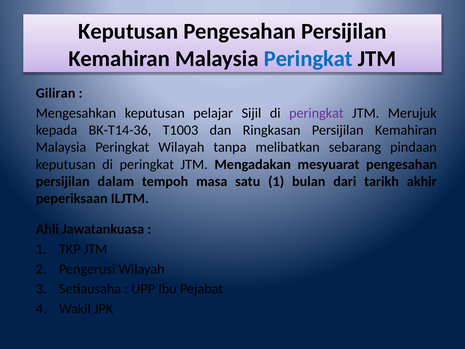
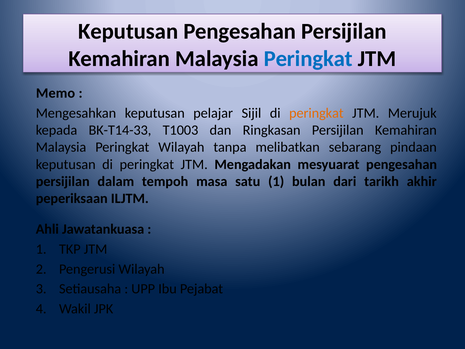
Giliran: Giliran -> Memo (56, 93)
peringkat colour: purple -> orange (316, 113)
BK-T14-36: BK-T14-36 -> BK-T14-33 (120, 130)
